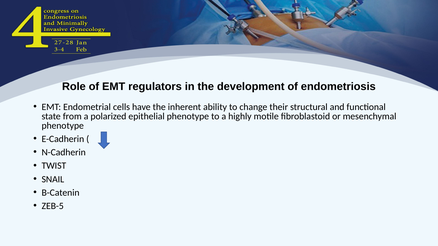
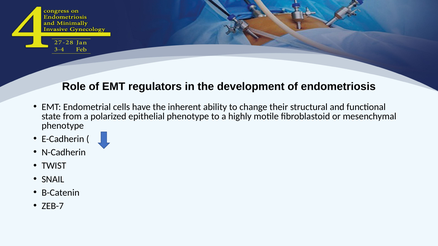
ZEB-5: ZEB-5 -> ZEB-7 (53, 206)
